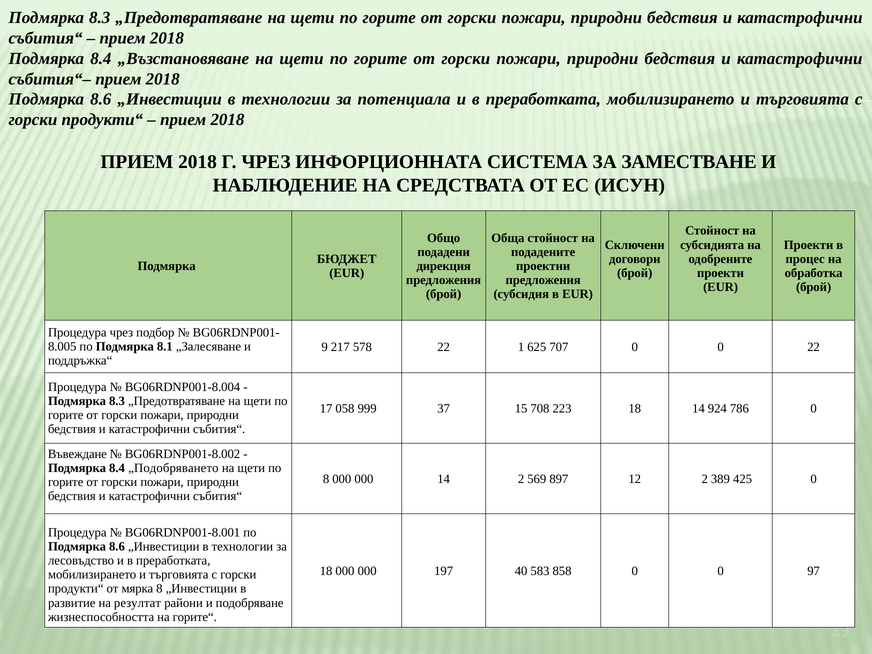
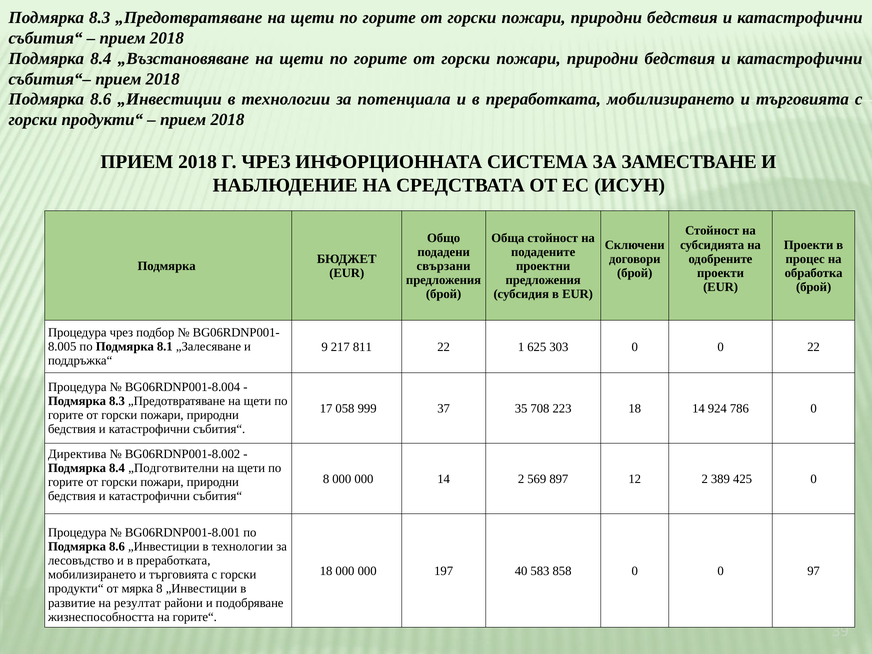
дирекция: дирекция -> свързани (444, 266)
578: 578 -> 811 (362, 347)
707: 707 -> 303 (559, 347)
15: 15 -> 35 (521, 409)
Въвеждане: Въвеждане -> Директива (77, 454)
„Подобряването: „Подобряването -> „Подготвителни (173, 468)
